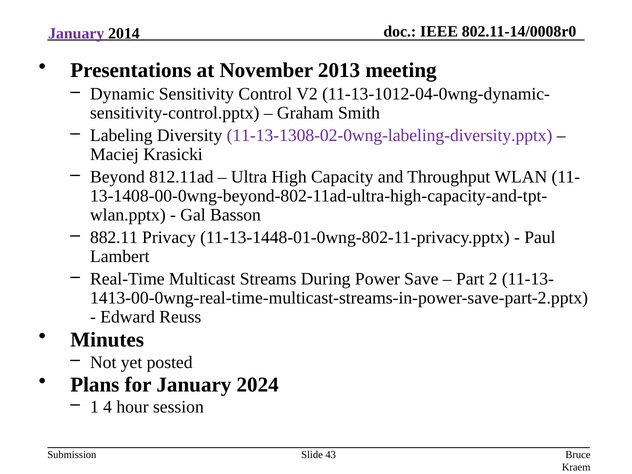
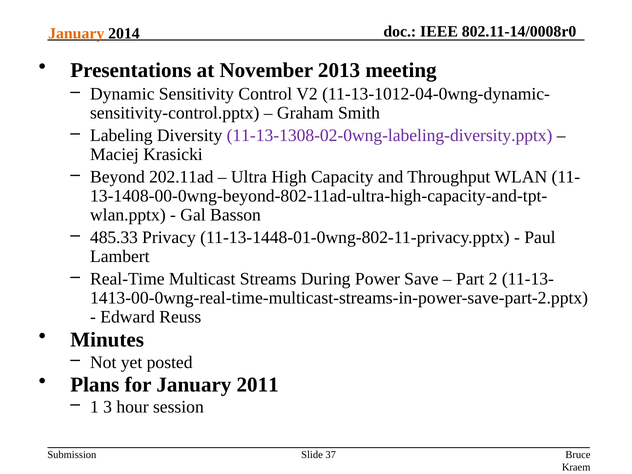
January colour: purple -> orange (76, 34)
812.11ad: 812.11ad -> 202.11ad (181, 177)
882.11: 882.11 -> 485.33 (114, 238)
2024: 2024 -> 2011 (258, 385)
4: 4 -> 3 (108, 407)
43: 43 -> 37 (331, 455)
